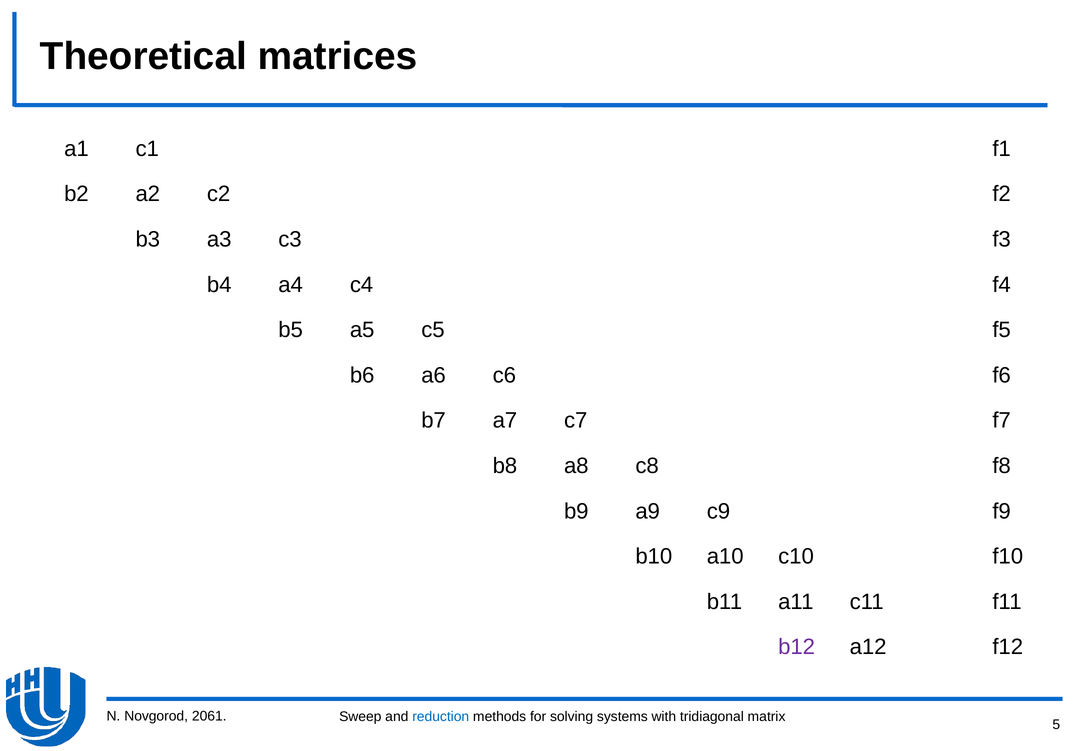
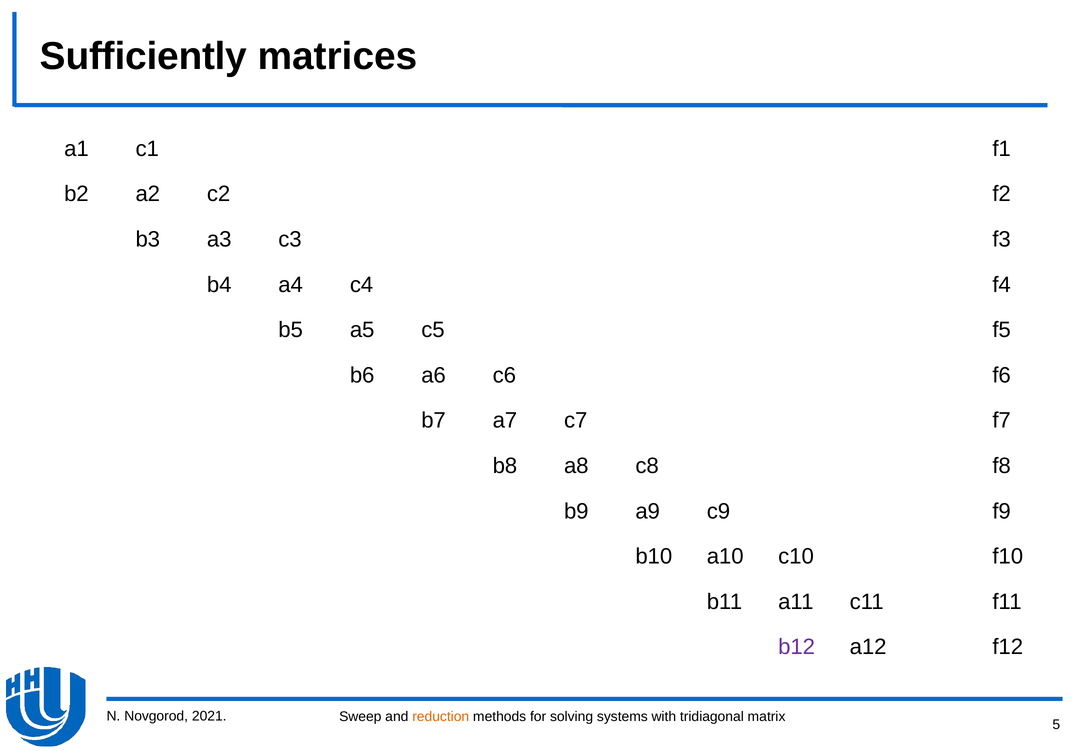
Theoretical: Theoretical -> Sufficiently (143, 56)
2061: 2061 -> 2021 (209, 716)
reduction colour: blue -> orange (441, 716)
